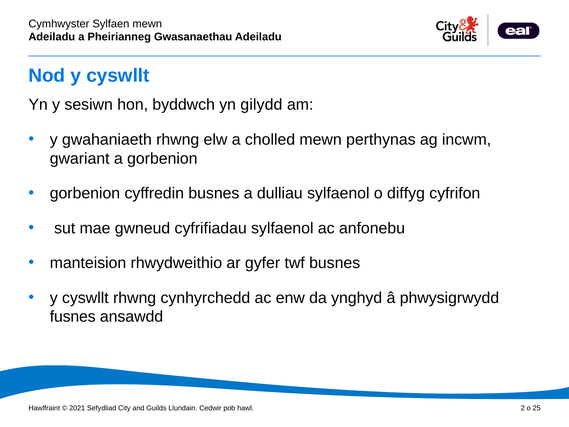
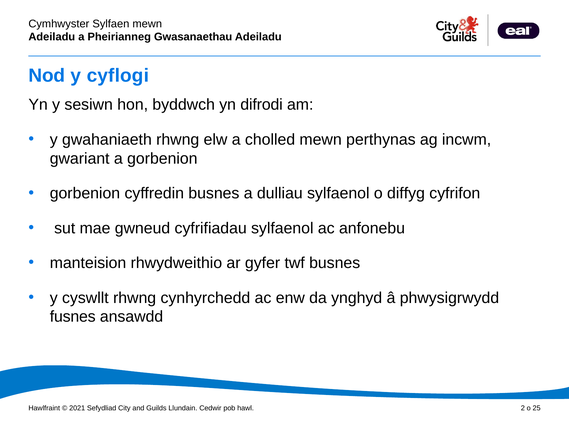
Nod y cyswllt: cyswllt -> cyflogi (118, 75)
gilydd: gilydd -> difrodi (262, 105)
